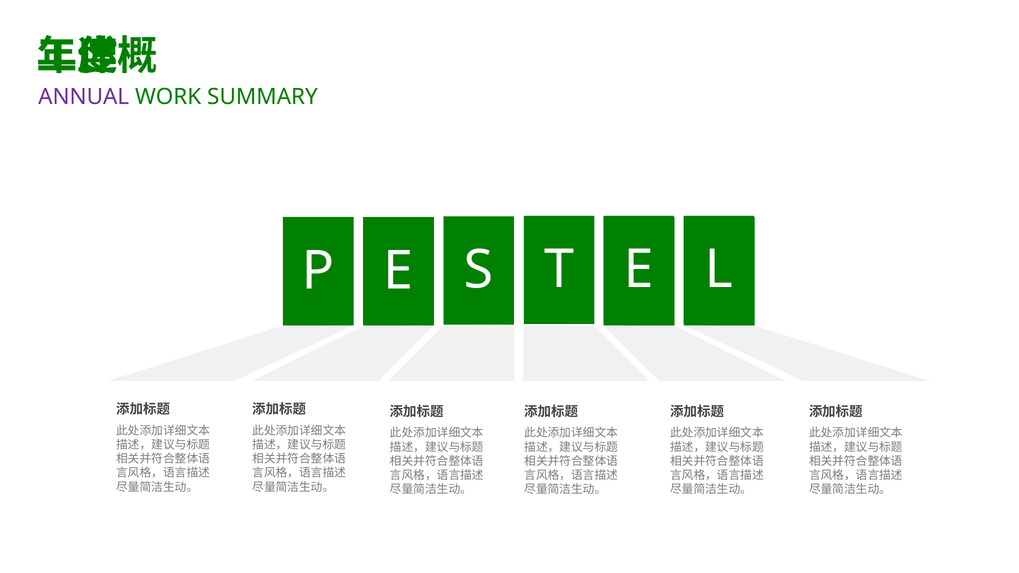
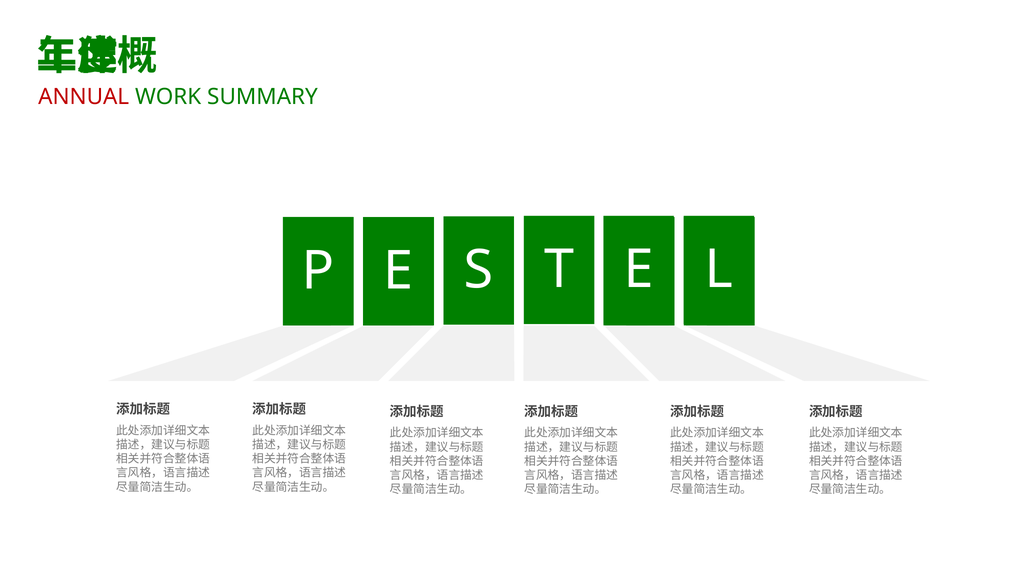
ANNUAL colour: purple -> red (84, 97)
